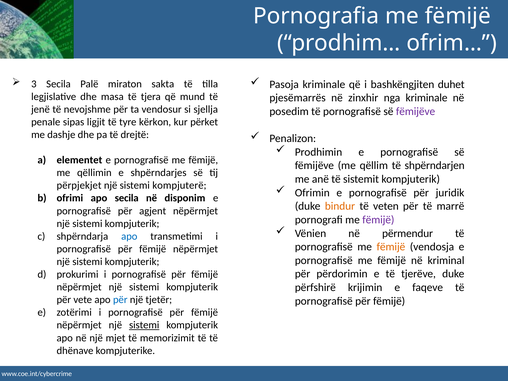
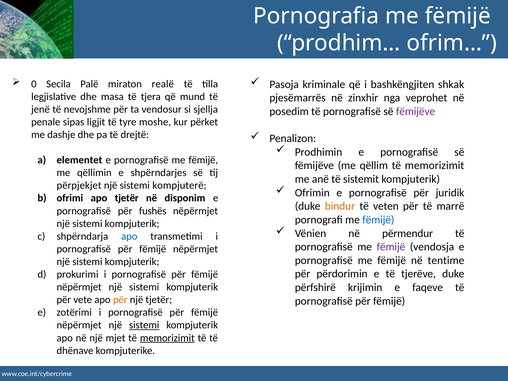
3: 3 -> 0 (34, 84)
sakta: sakta -> realë (163, 84)
duhet: duhet -> shkak (451, 84)
nga kriminale: kriminale -> veprohet (427, 98)
kërkon: kërkon -> moshe (155, 122)
qëllim të shpërndarjen: shpërndarjen -> memorizimit (435, 166)
apo secila: secila -> tjetër (127, 198)
agjent: agjent -> fushës (153, 211)
fëmijë colour: purple -> blue (378, 220)
fëmijë colour: orange -> purple (391, 247)
kriminal: kriminal -> tentime (446, 260)
për colour: blue -> orange (120, 300)
memorizimit underline: none -> present (167, 338)
